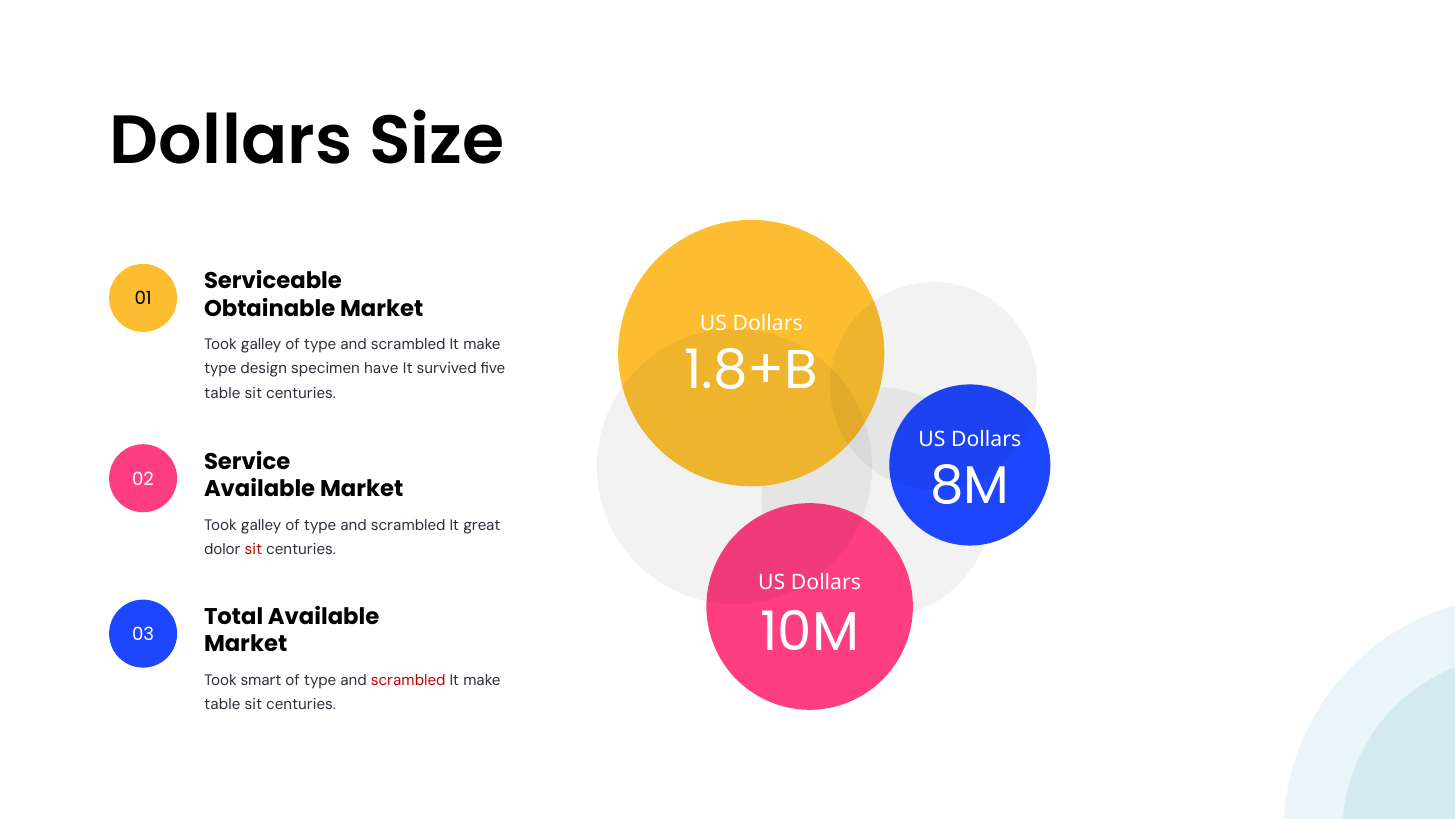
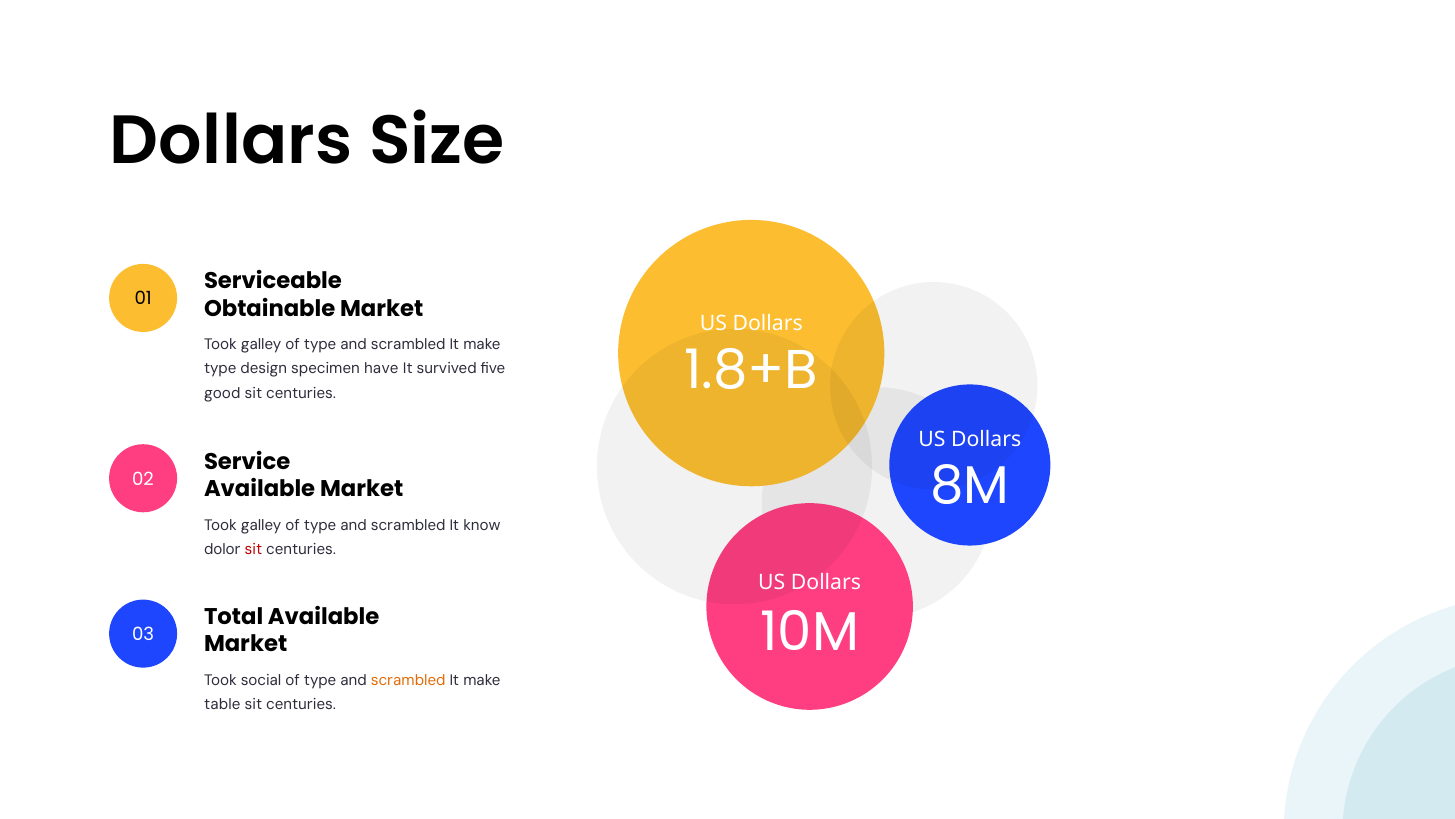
table: table -> good (222, 393)
great: great -> know (482, 525)
smart: smart -> social (261, 680)
scrambled colour: red -> orange (408, 680)
